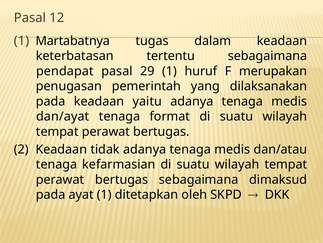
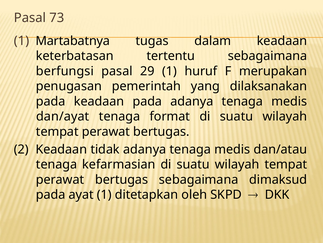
12: 12 -> 73 (57, 18)
pendapat: pendapat -> berfungsi (65, 71)
keadaan yaitu: yaitu -> pada (147, 101)
